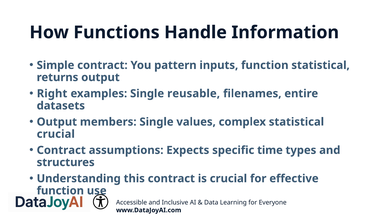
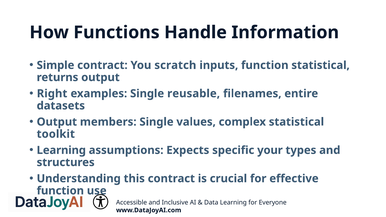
pattern: pattern -> scratch (175, 65)
crucial: crucial -> toolkit (56, 134)
Contract: Contract -> Learning (61, 150)
time: time -> your (270, 150)
